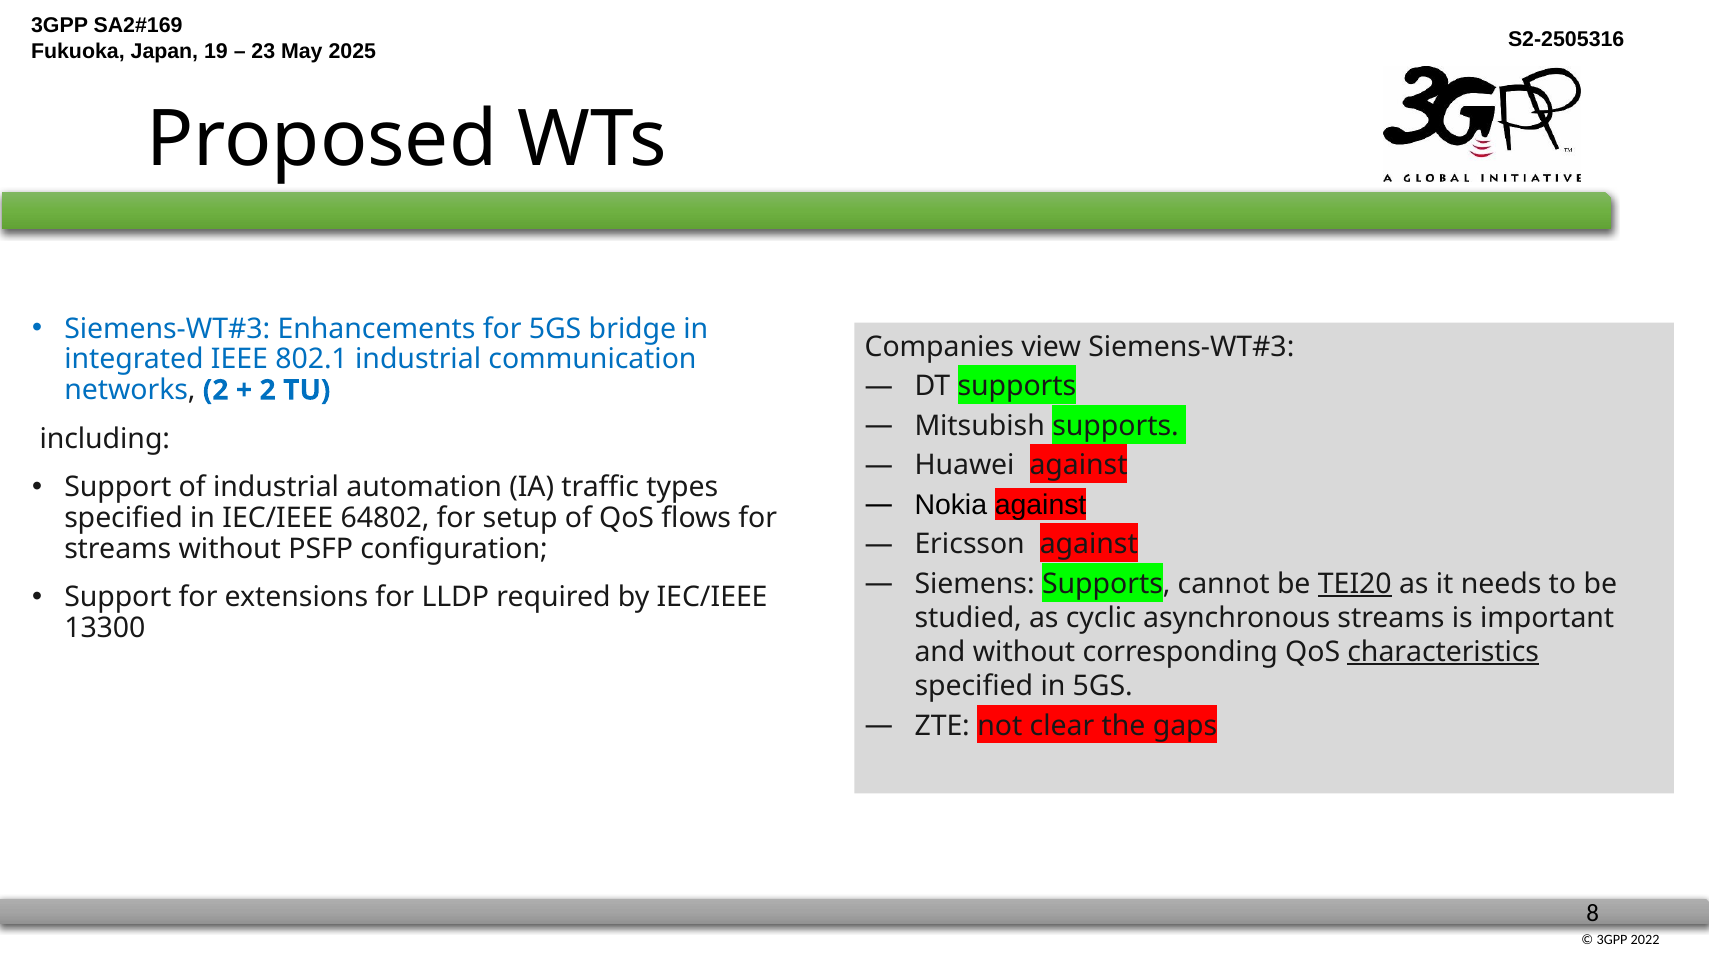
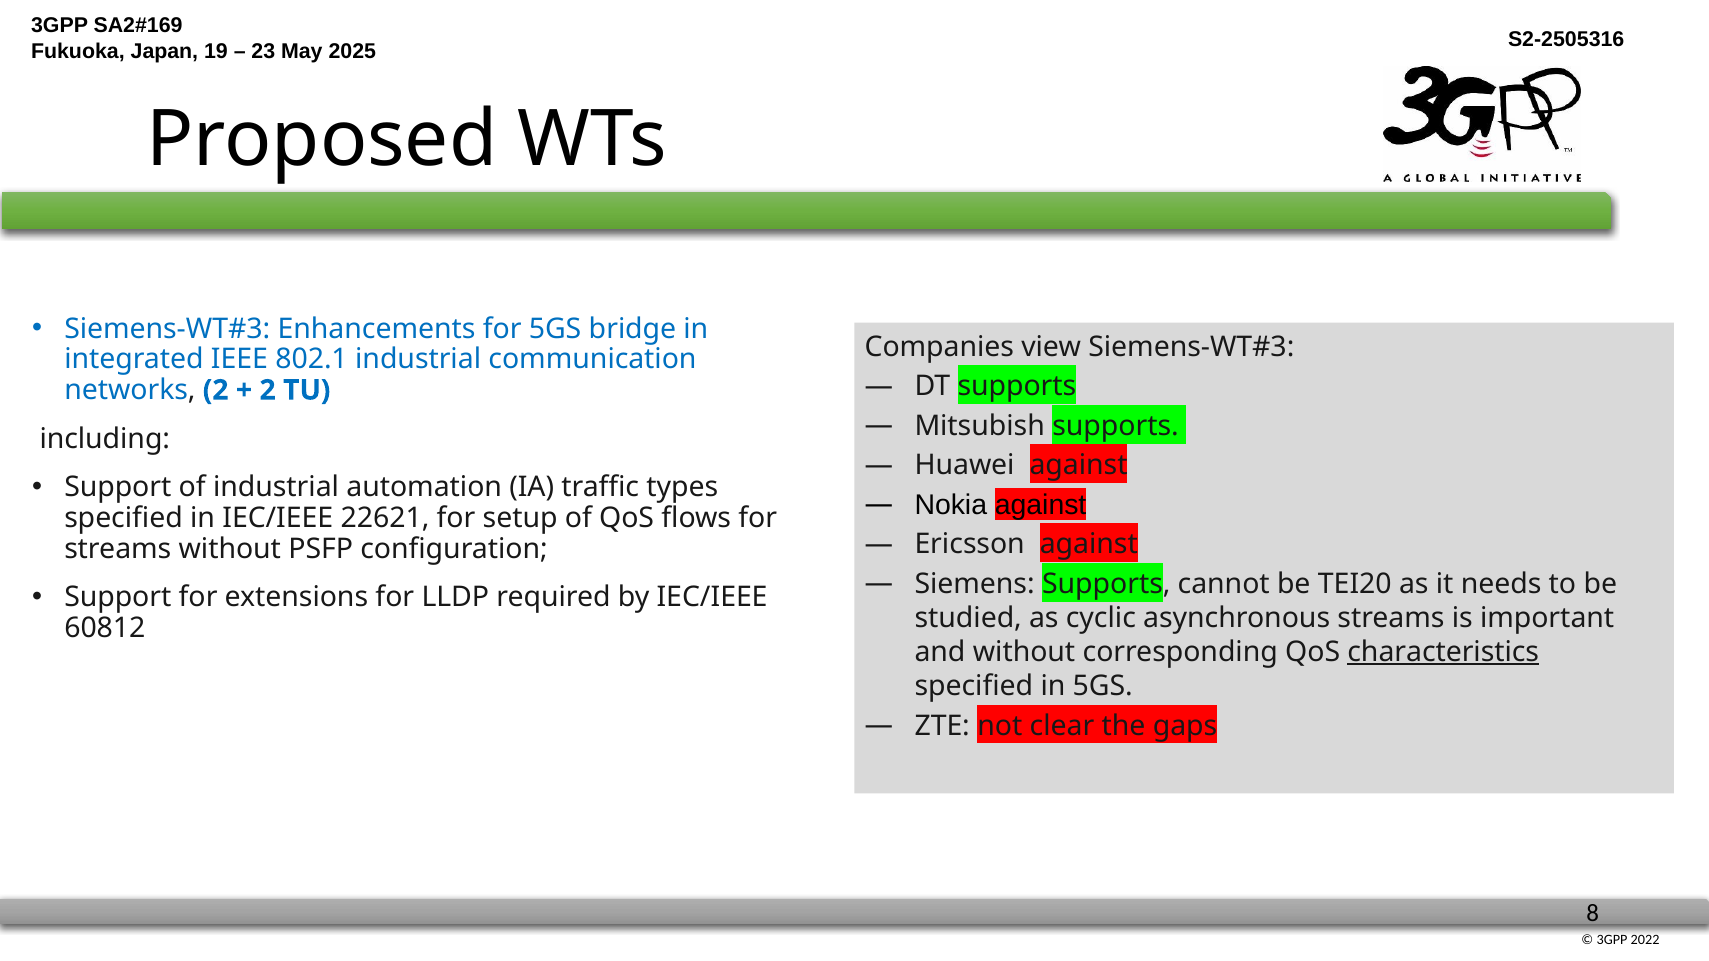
64802: 64802 -> 22621 (385, 518)
TEI20 underline: present -> none (1355, 584)
13300: 13300 -> 60812 (105, 628)
